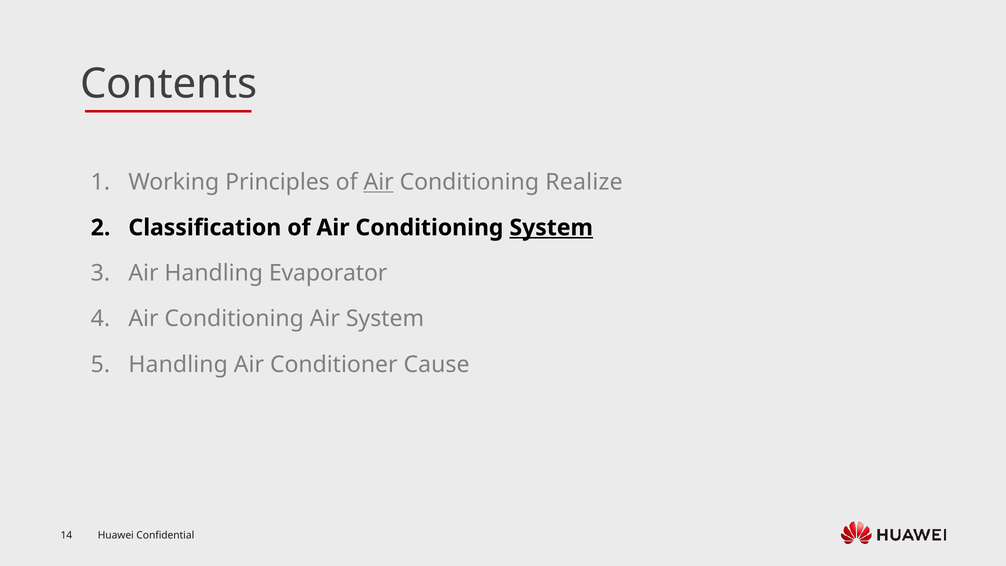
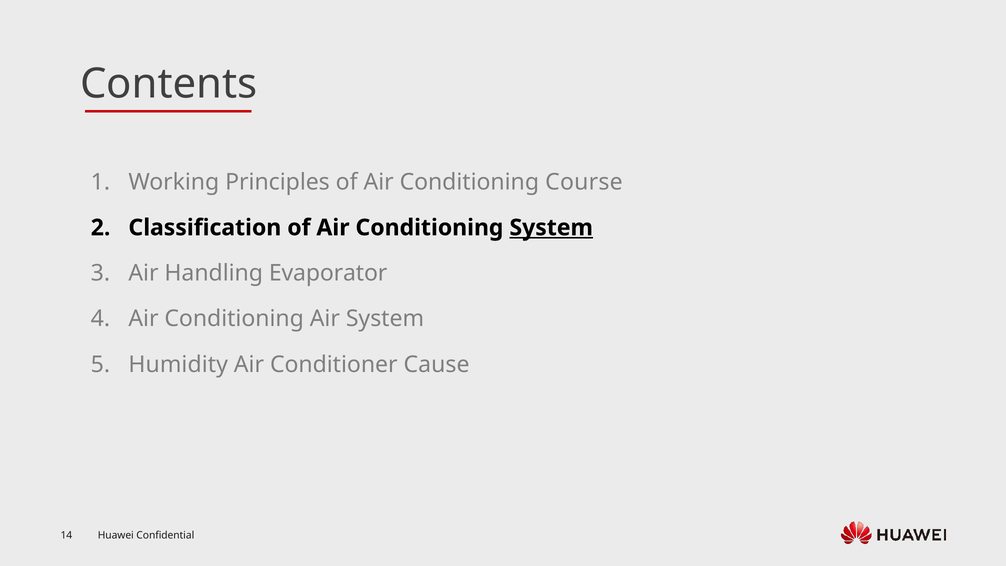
Air underline: present -> none (379, 182)
Realize: Realize -> Course (584, 182)
Handling: Handling -> Humidity (178, 364)
